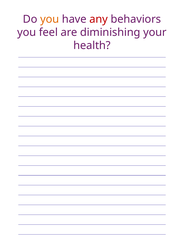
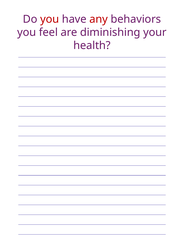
you colour: orange -> red (50, 19)
